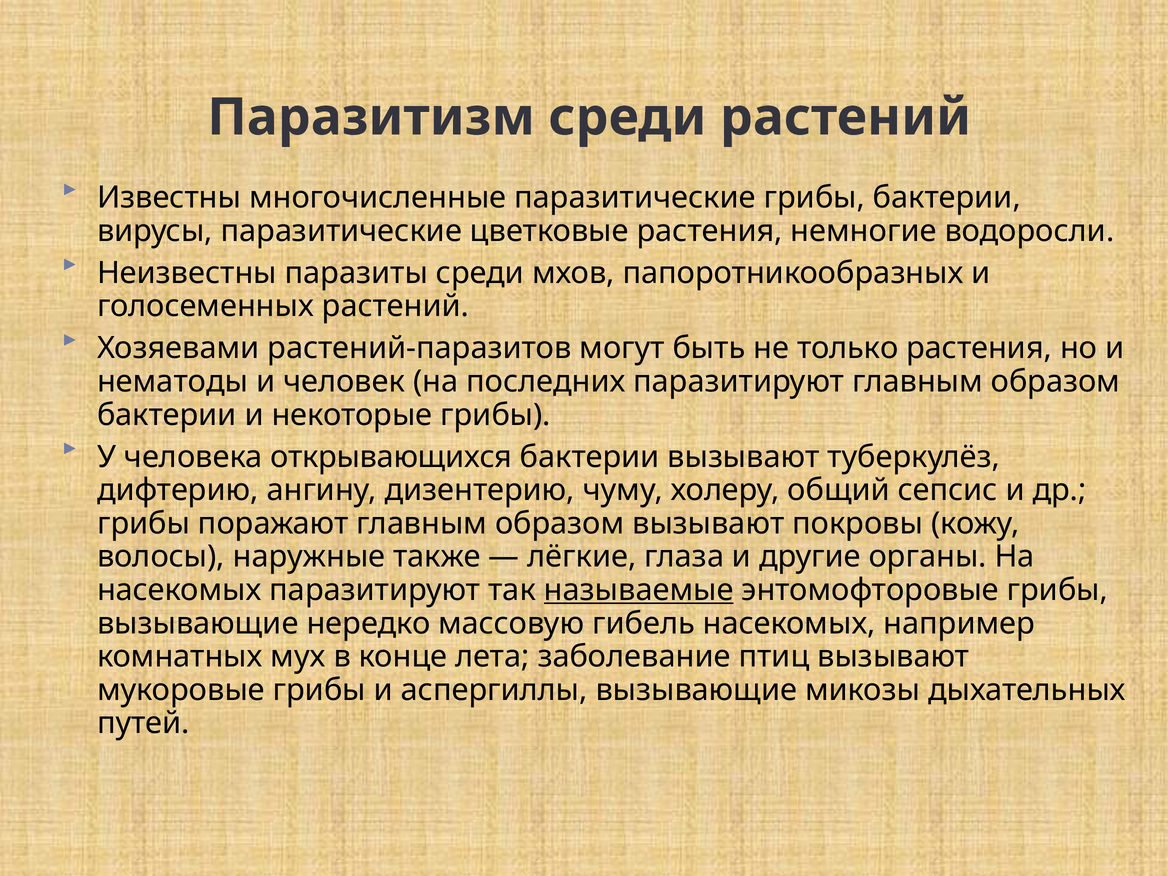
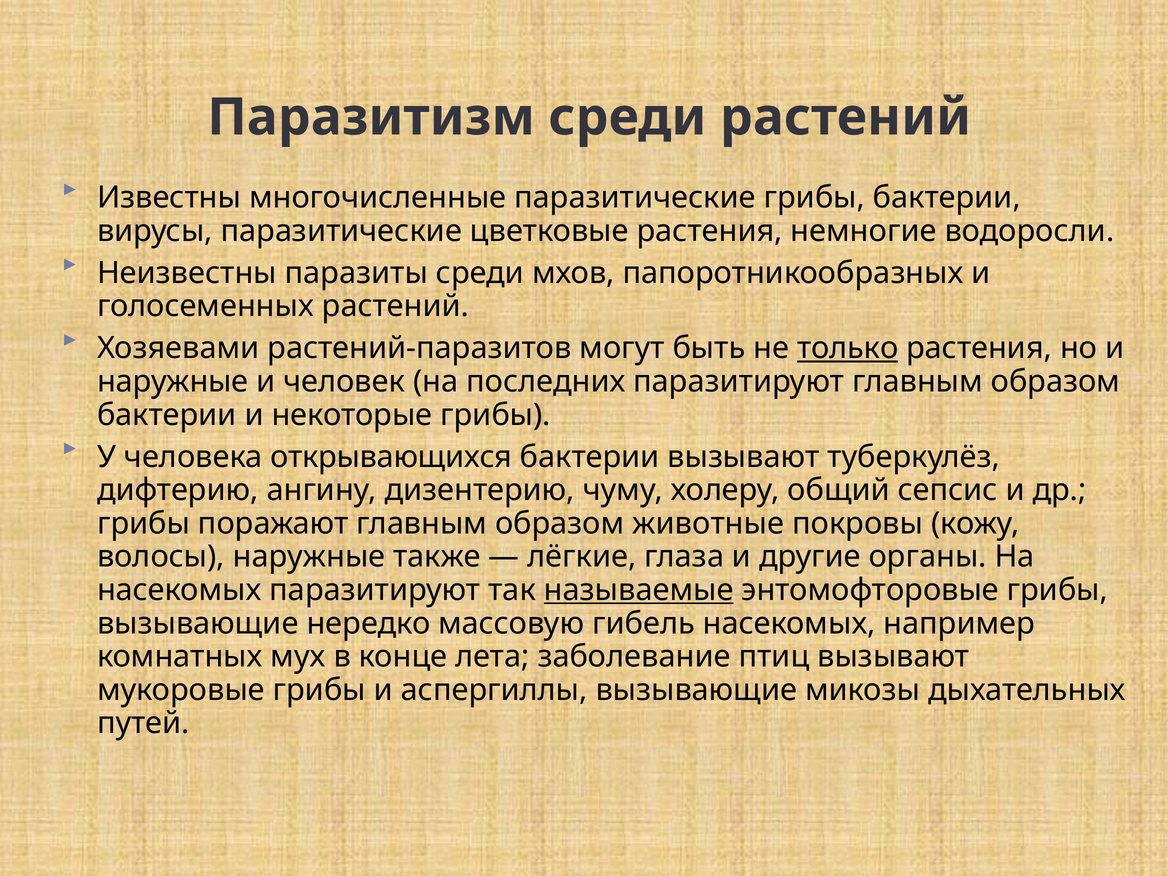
только underline: none -> present (848, 348)
нематоды: нематоды -> наружные (173, 382)
образом вызывают: вызывают -> животные (708, 523)
